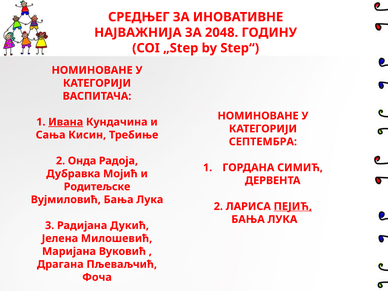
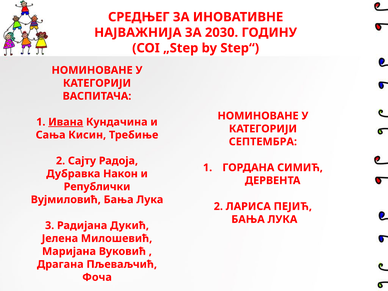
2048: 2048 -> 2030 (222, 33)
Онда: Онда -> Сајту (82, 161)
Мојић: Мојић -> Након (120, 174)
Родитељске: Родитељске -> Републички (97, 187)
ПЕЈИЋ underline: present -> none (293, 206)
